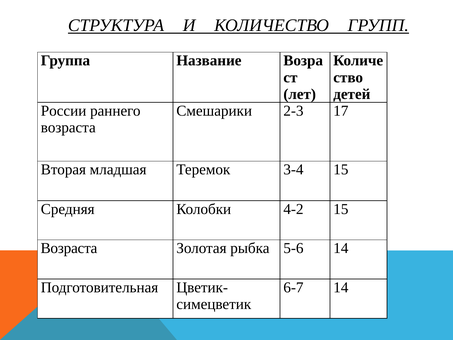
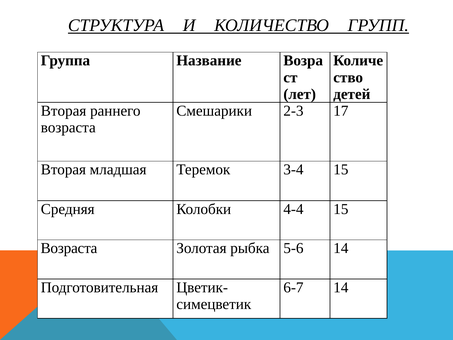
России: России -> Вторая (64, 111)
4-2: 4-2 -> 4-4 (293, 209)
